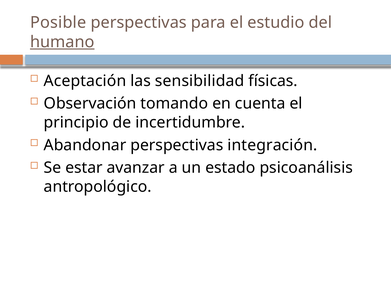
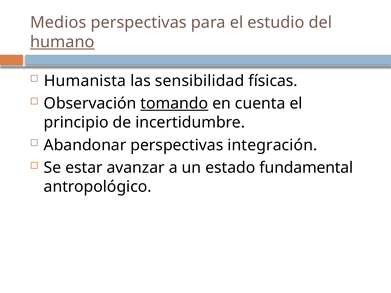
Posible: Posible -> Medios (58, 23)
Aceptación: Aceptación -> Humanista (85, 81)
tomando underline: none -> present (174, 104)
psicoanálisis: psicoanálisis -> fundamental (306, 168)
